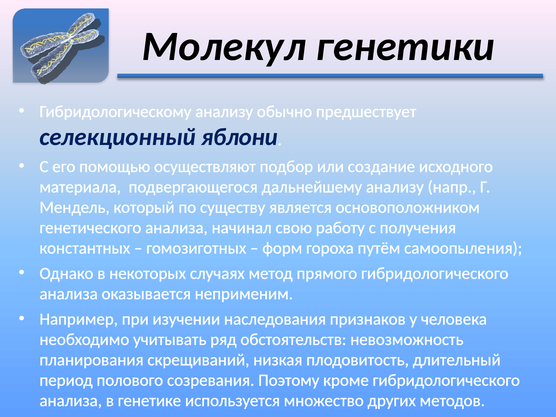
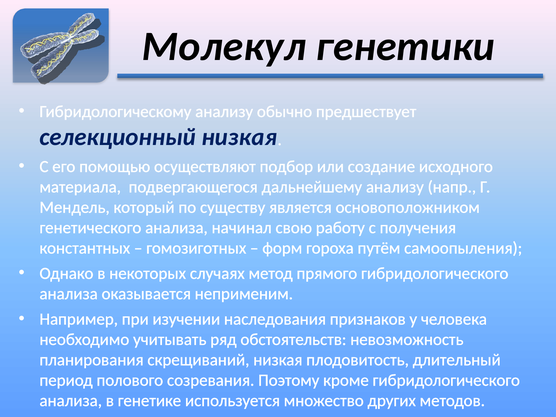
селекционный яблони: яблони -> низкая (239, 137)
